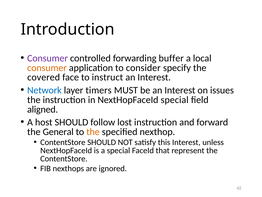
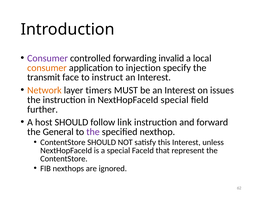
buffer: buffer -> invalid (171, 58)
consider: consider -> injection (143, 68)
covered: covered -> transmit (44, 77)
Network colour: blue -> orange (44, 90)
aligned: aligned -> further (43, 109)
lost: lost -> link (125, 122)
the colour: orange -> purple (93, 131)
